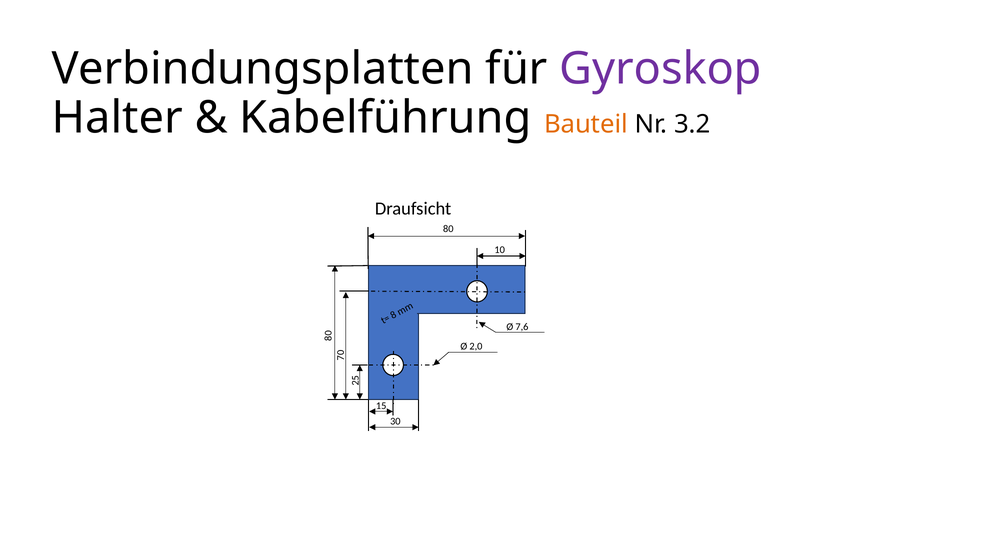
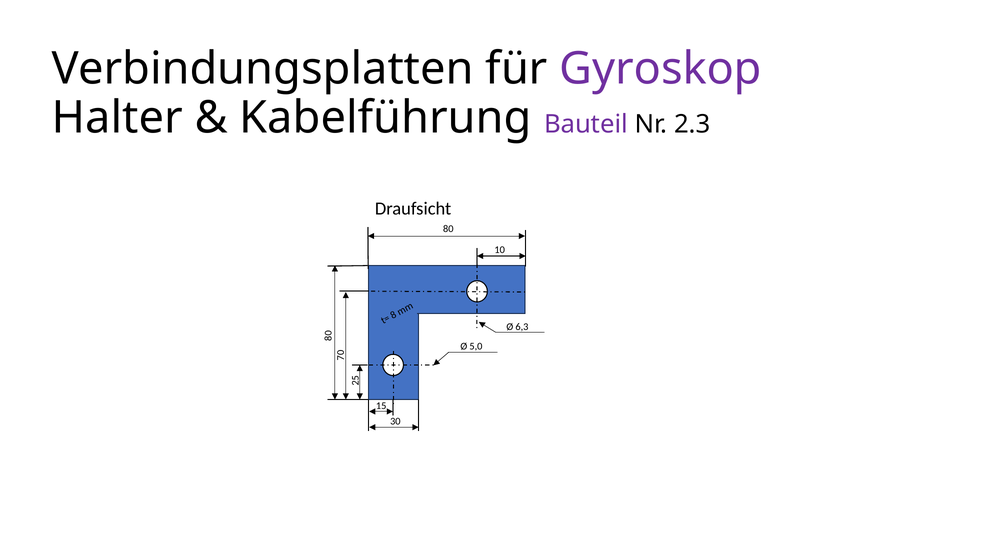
Bauteil colour: orange -> purple (586, 124)
3.2: 3.2 -> 2.3 (692, 124)
7,6: 7,6 -> 6,3 (522, 327)
2,0: 2,0 -> 5,0 (476, 346)
